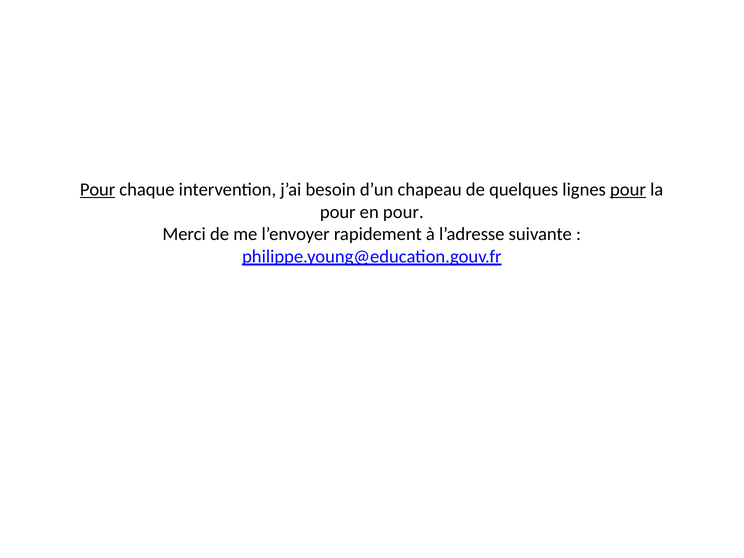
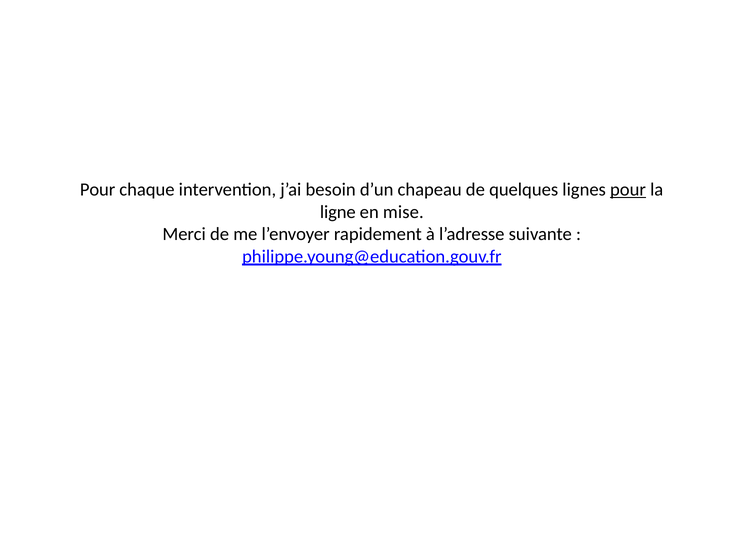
Pour underline: present -> none (98, 190)
pour: pour -> ligne (338, 212)
en pour: pour -> mise (403, 212)
